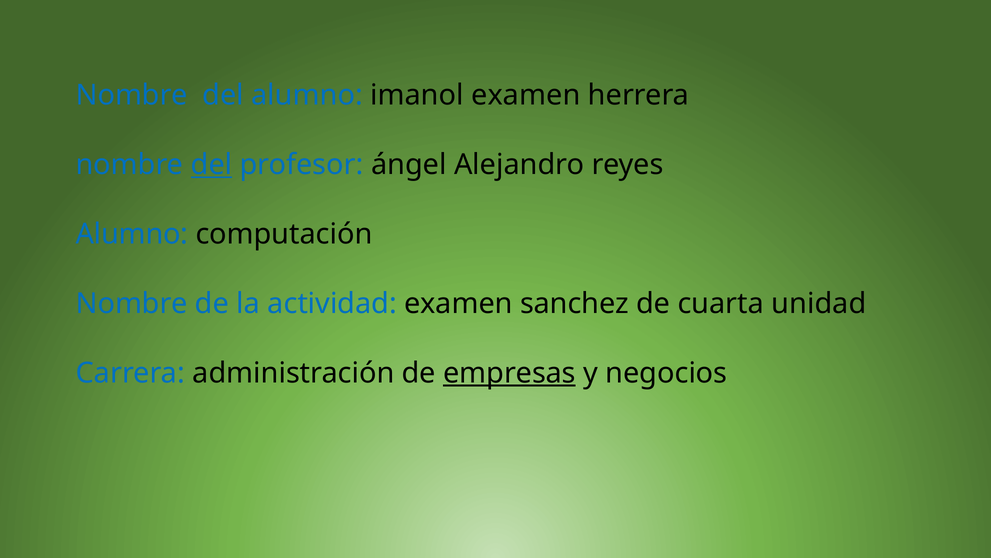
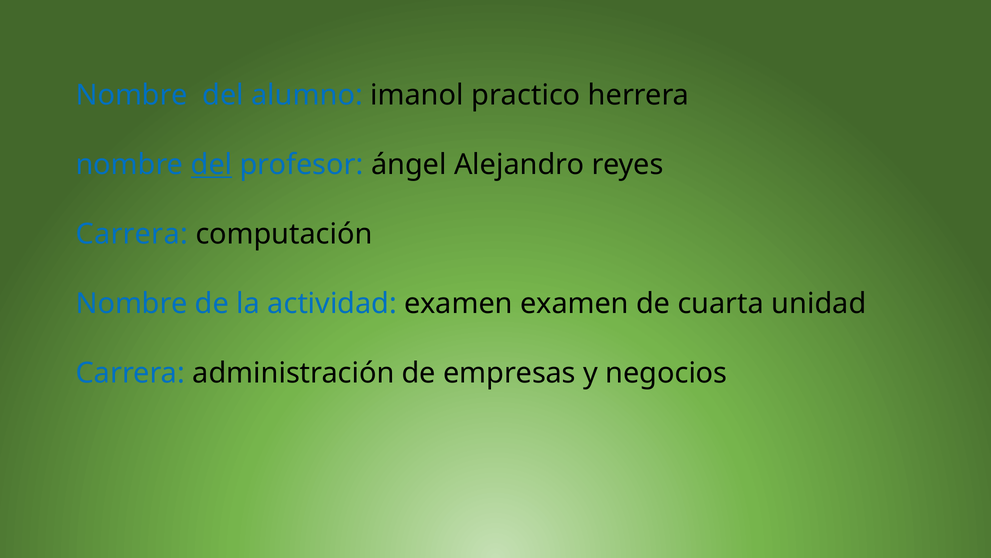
imanol examen: examen -> practico (526, 95)
Alumno: Alumno -> Carrera (132, 234)
examen sanchez: sanchez -> examen (574, 303)
empresas underline: present -> none (510, 373)
